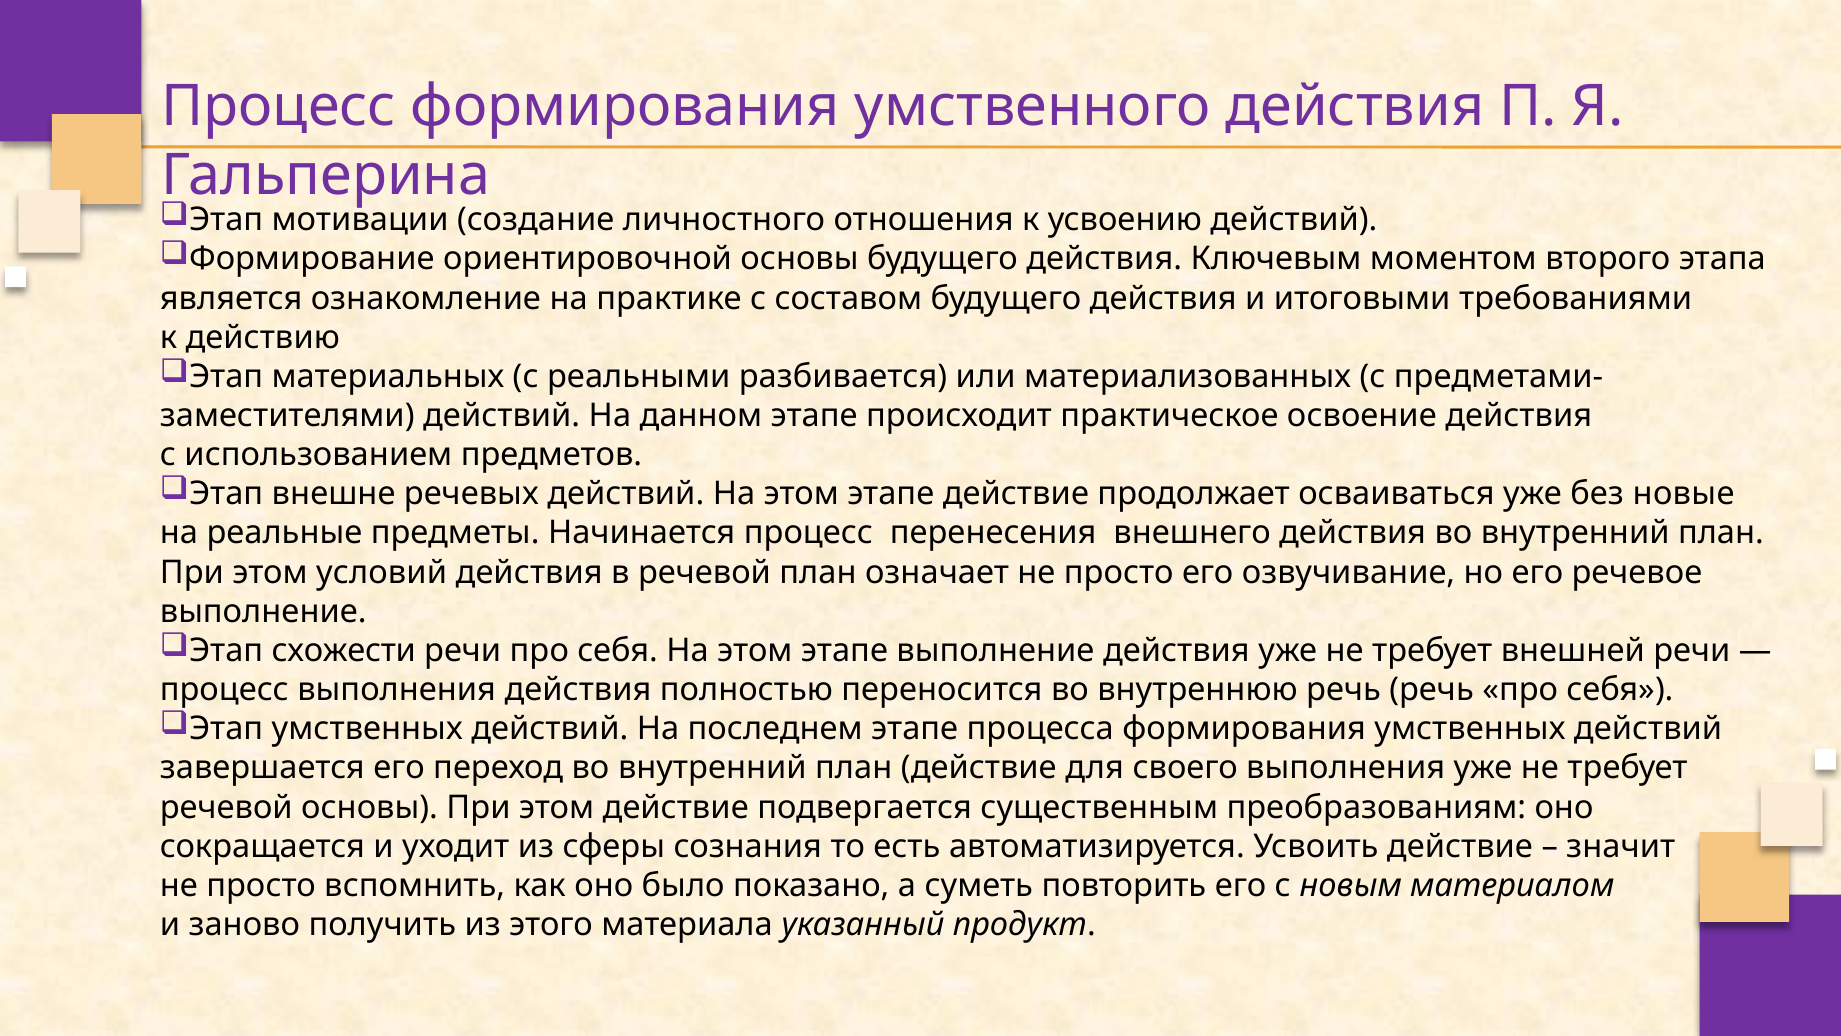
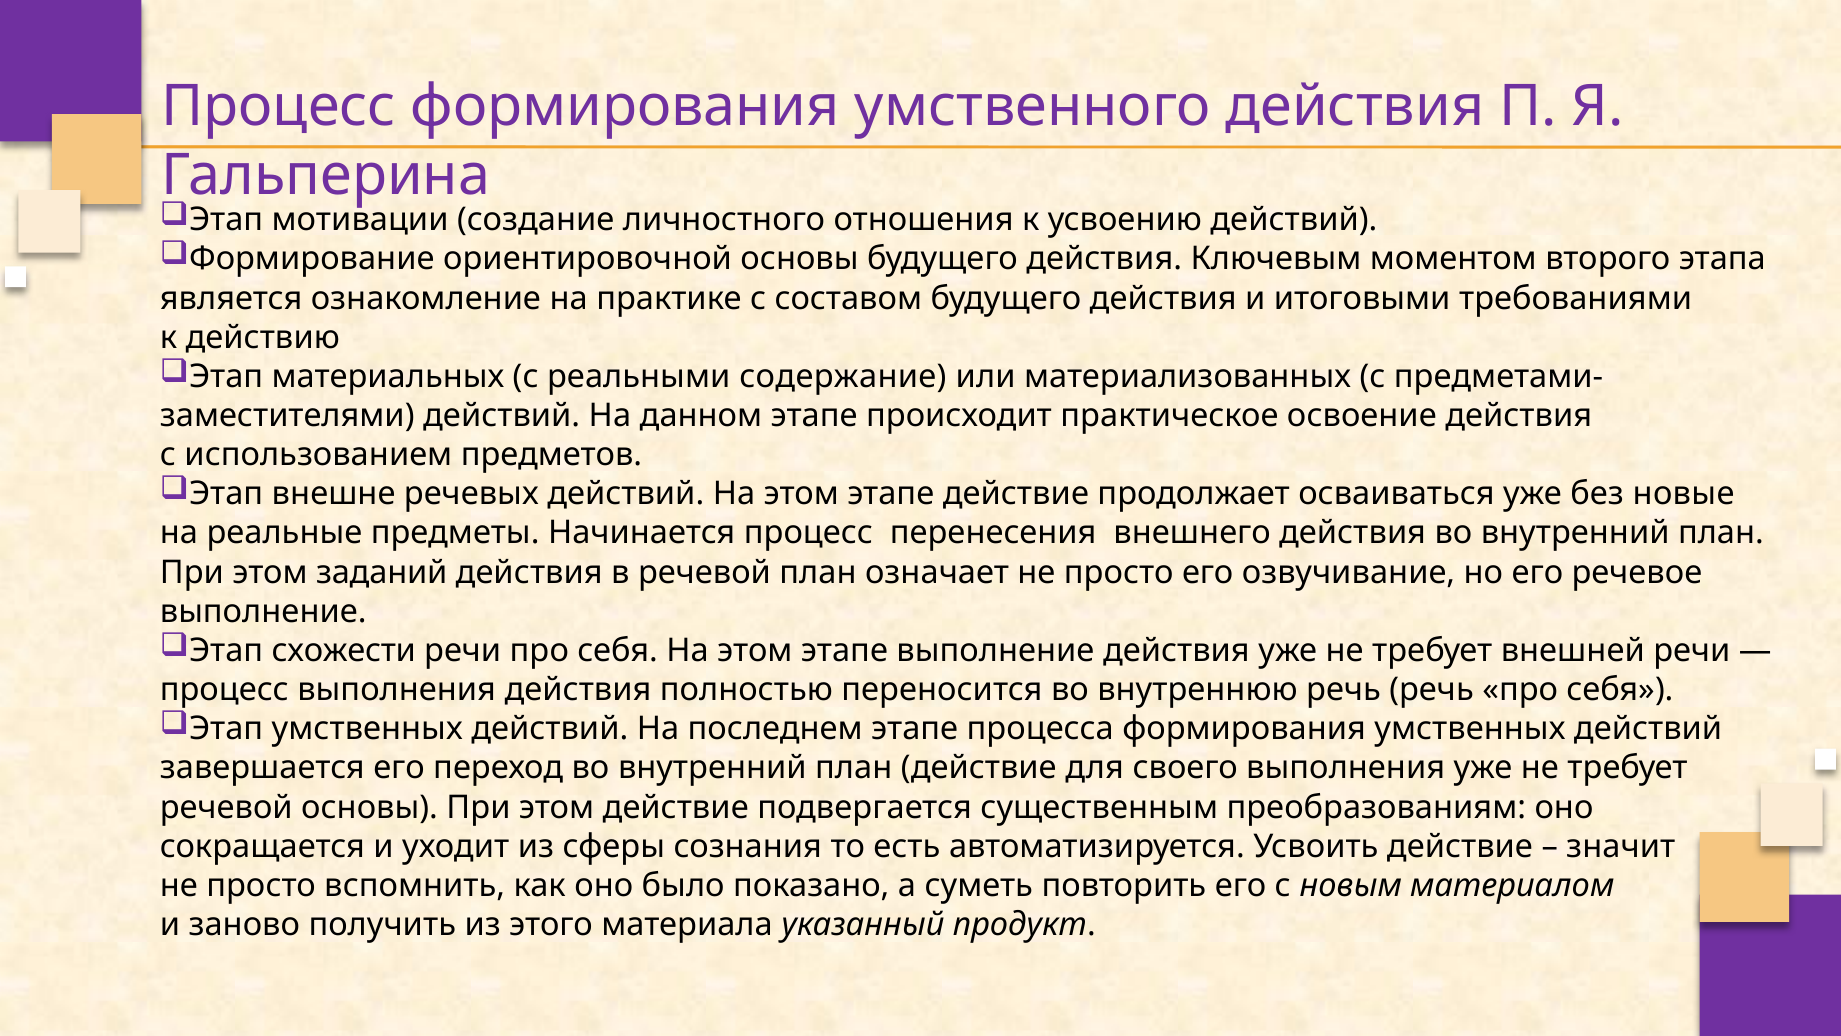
разбивается: разбивается -> содержание (843, 376)
условий: условий -> заданий (382, 572)
